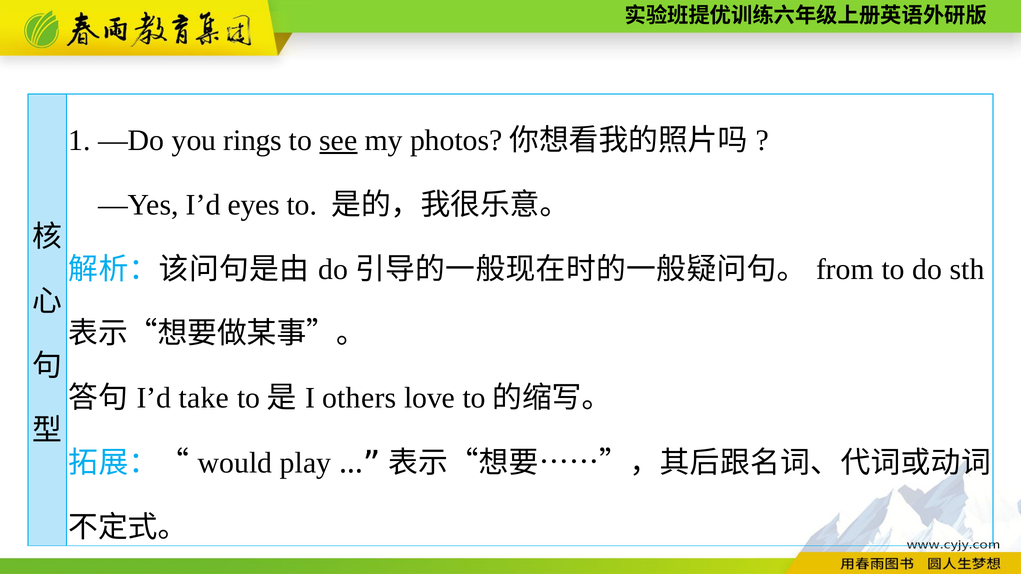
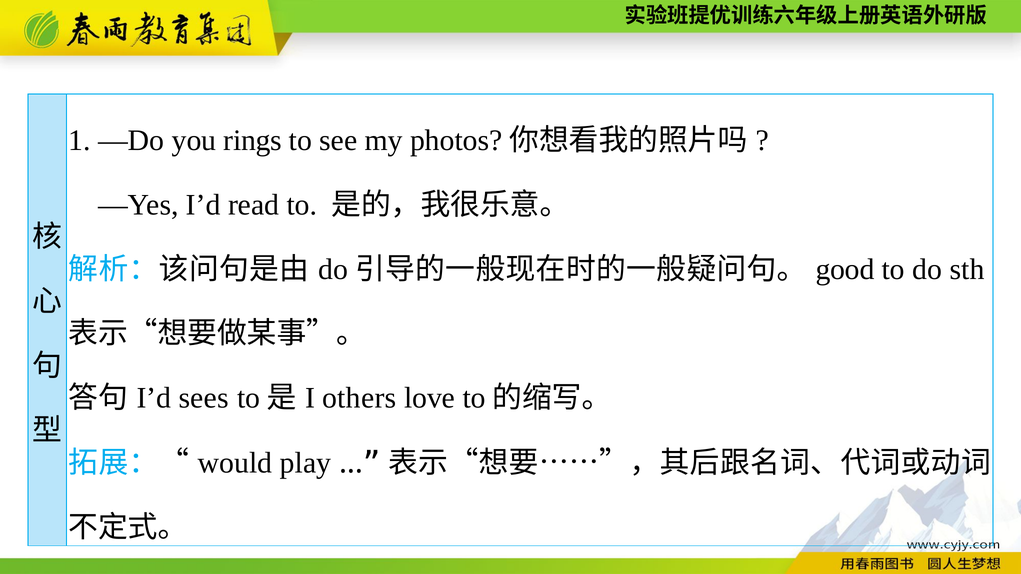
see underline: present -> none (338, 140)
eyes: eyes -> read (254, 205)
from: from -> good (845, 269)
take: take -> sees (204, 398)
